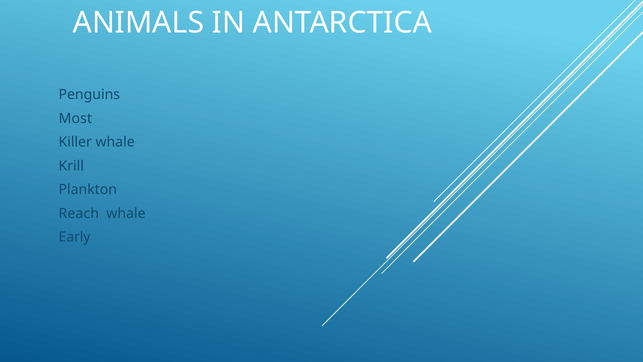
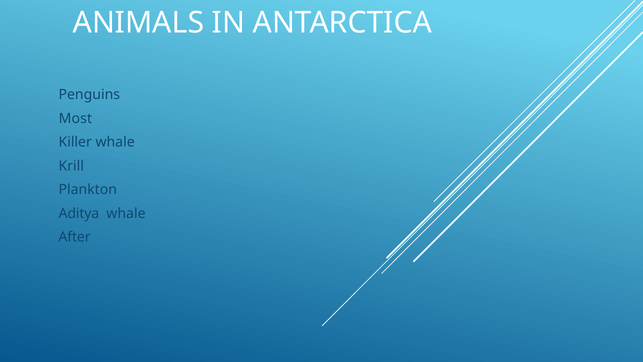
Reach: Reach -> Aditya (79, 213)
Early: Early -> After (75, 237)
